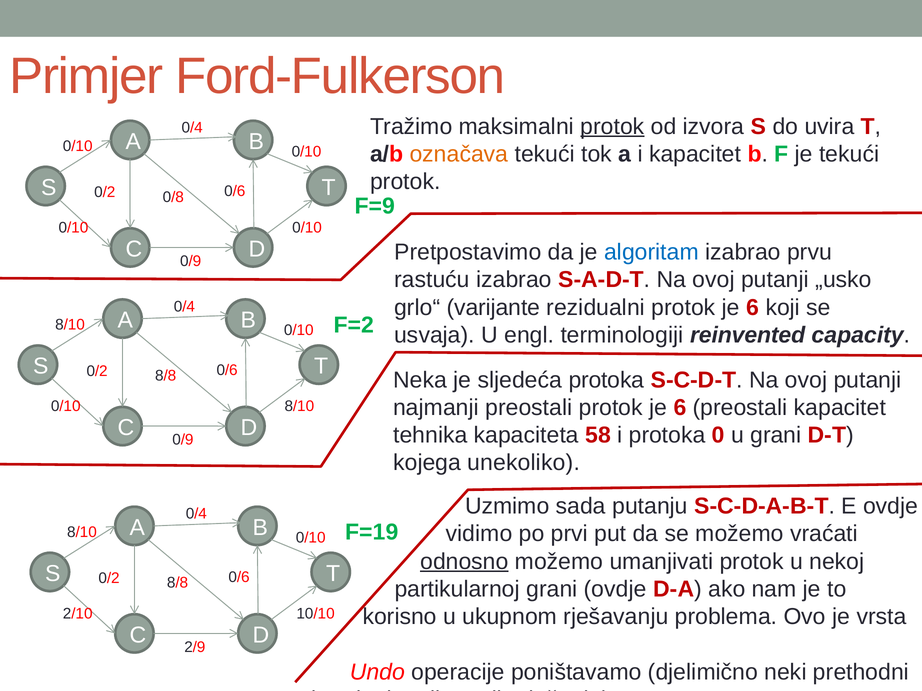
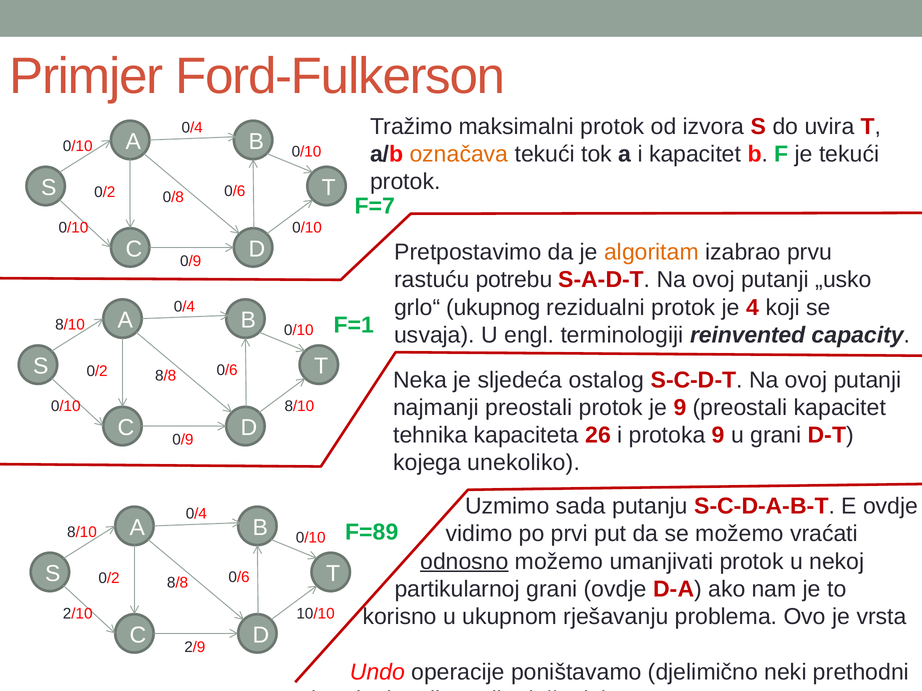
protok underline: present -> none (612, 127)
F=9: F=9 -> F=7 (375, 206)
algoritam colour: blue -> orange (651, 252)
rastuću izabrao: izabrao -> potrebu (514, 280)
varijante: varijante -> ukupnog (493, 308)
rezidualni protok je 6: 6 -> 4 (753, 308)
F=2: F=2 -> F=1 (354, 325)
sljedeća protoka: protoka -> ostalog (606, 380)
preostali protok je 6: 6 -> 9 (680, 408)
58: 58 -> 26 (598, 435)
protoka 0: 0 -> 9 (718, 435)
F=19: F=19 -> F=89 (372, 533)
